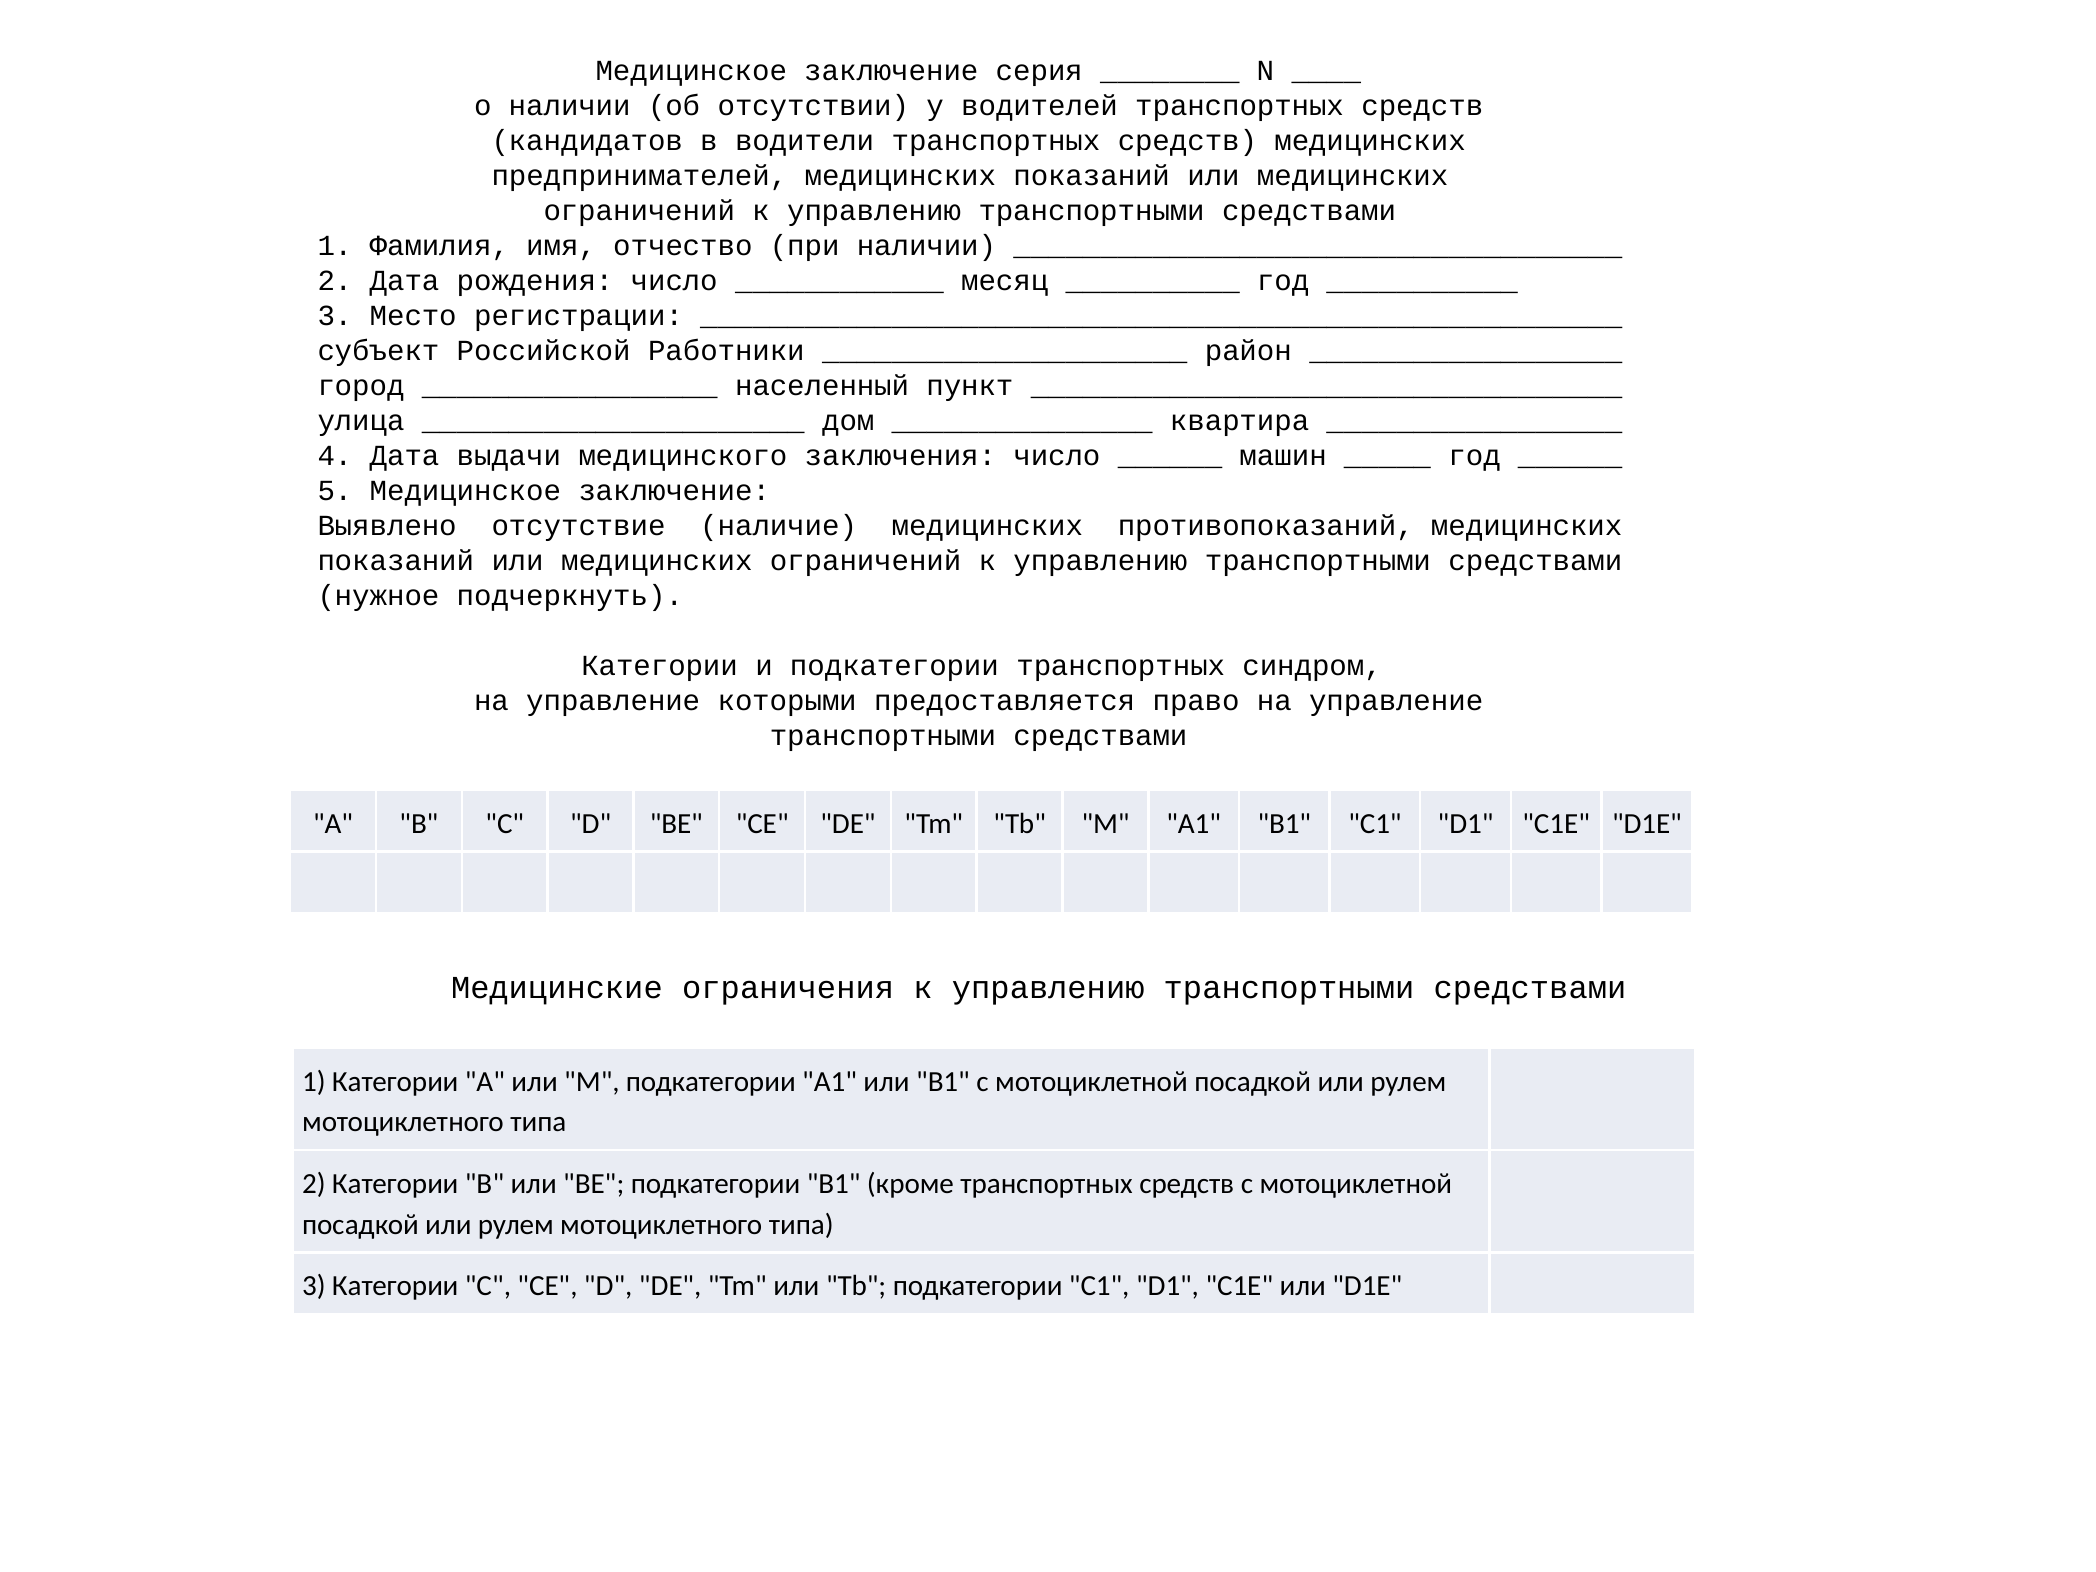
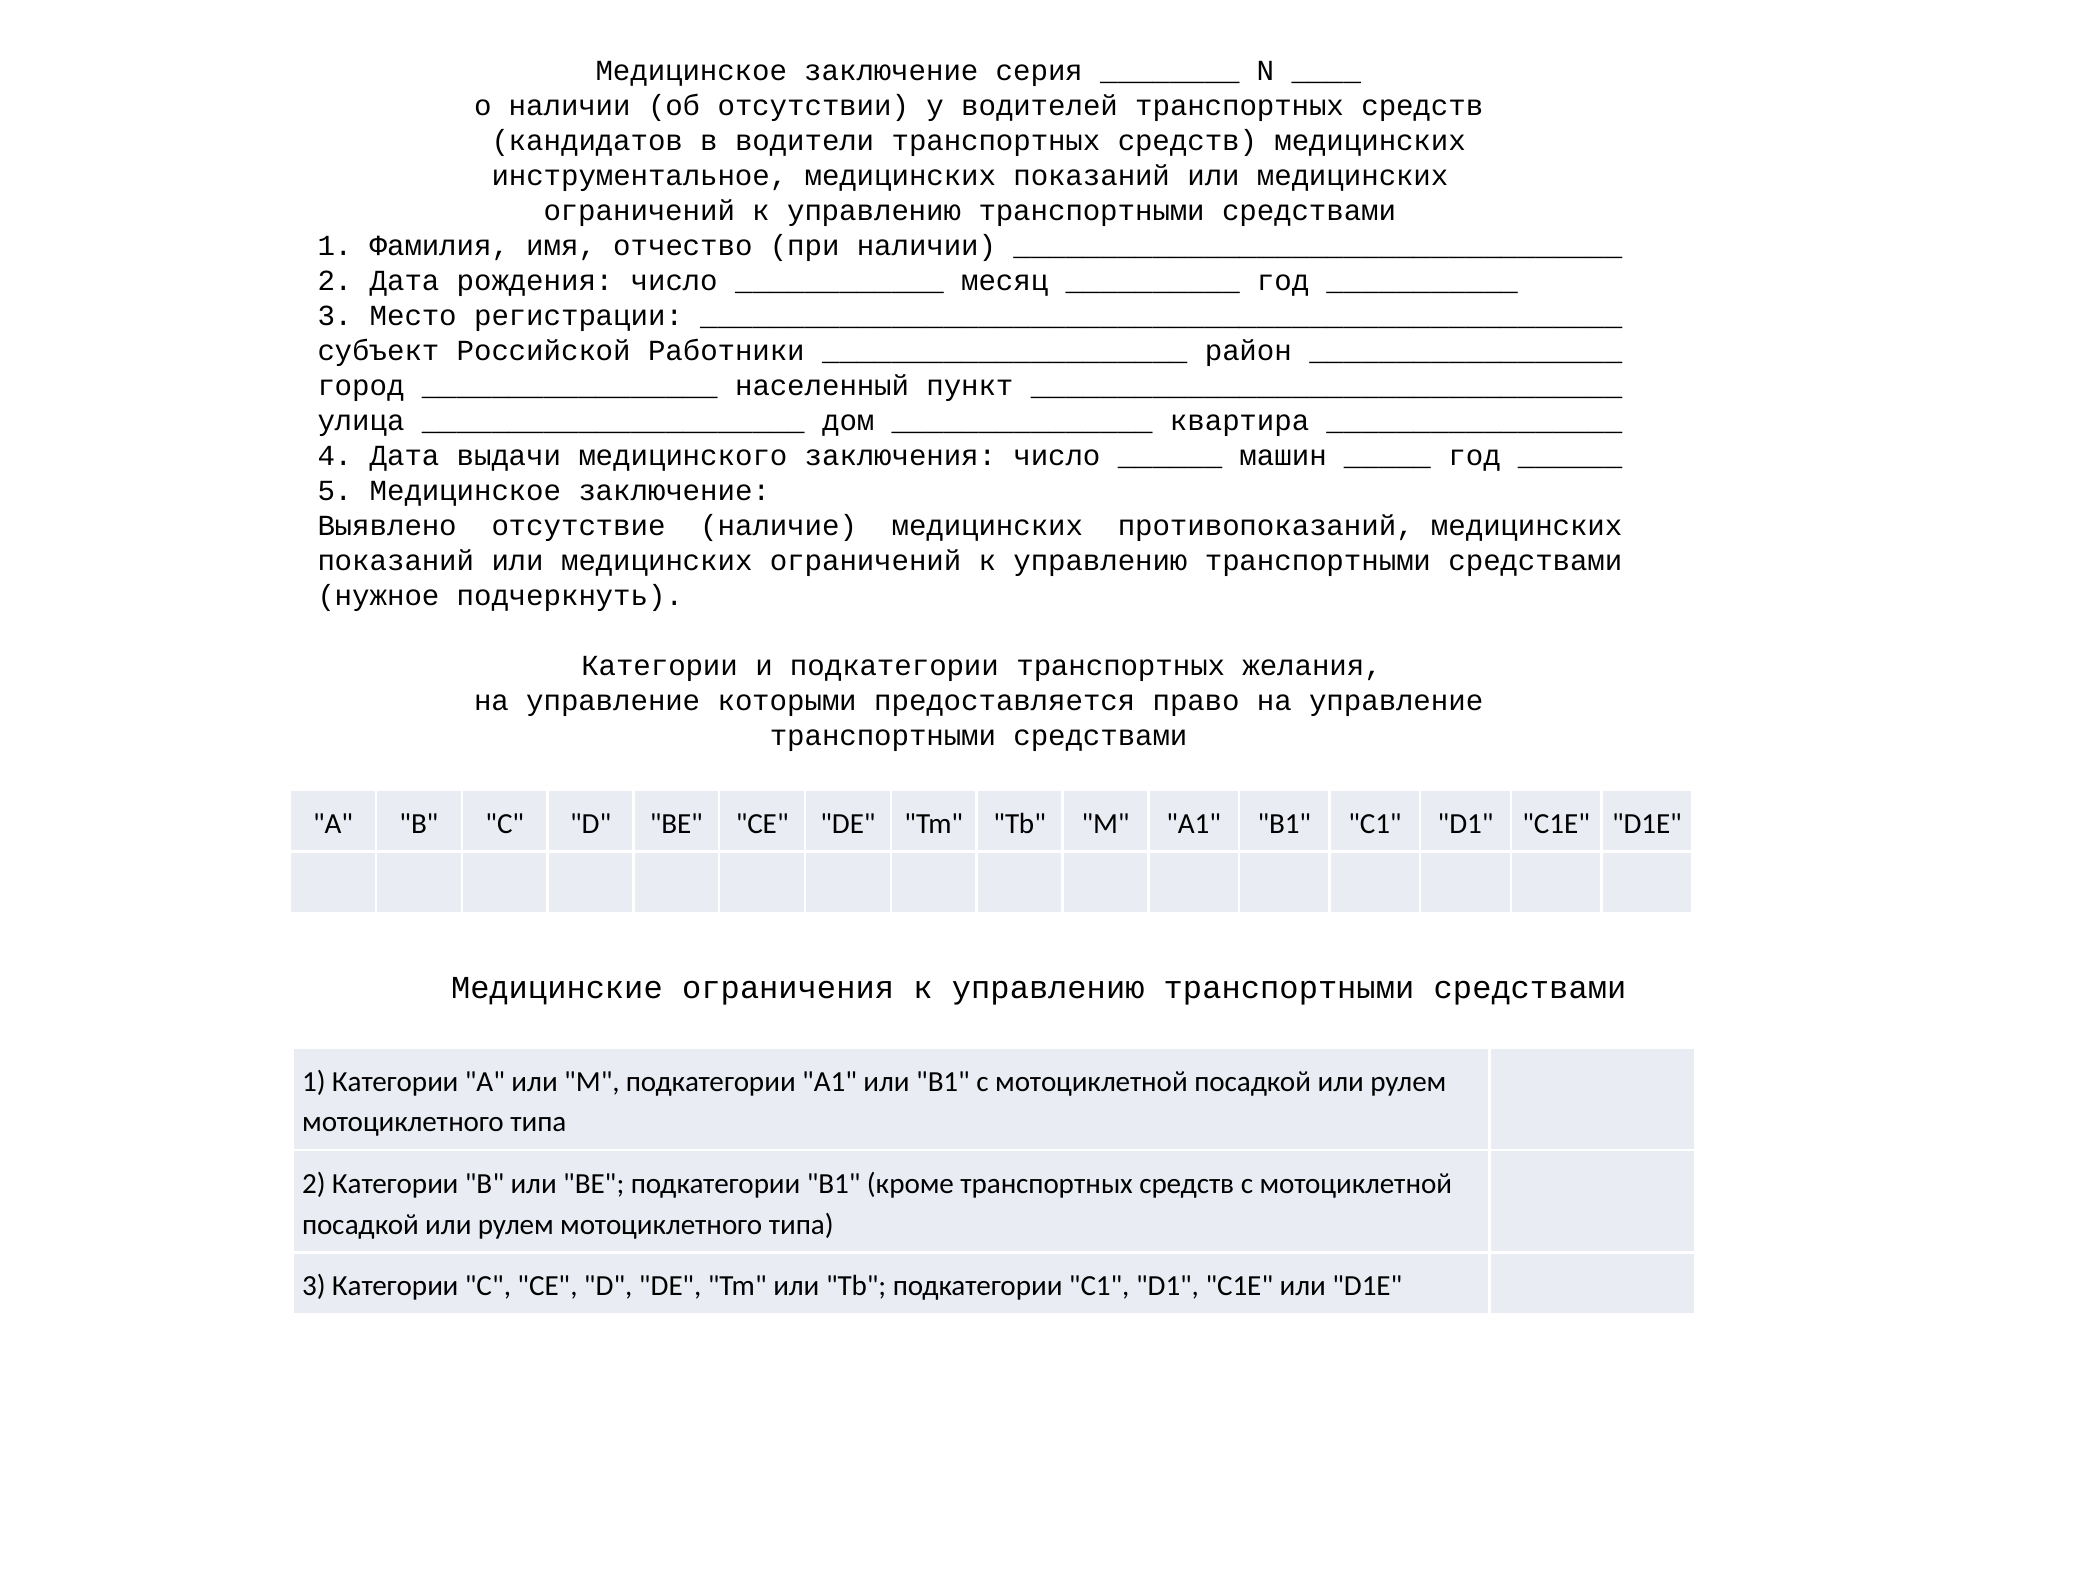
предпринимателей: предпринимателей -> инструментальное (639, 176)
синдром: синдром -> желания (1312, 666)
